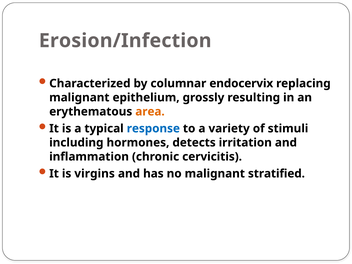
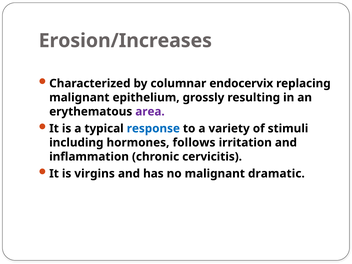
Erosion/Infection: Erosion/Infection -> Erosion/Increases (125, 41)
area colour: orange -> purple (150, 112)
detects: detects -> follows (194, 143)
stratified: stratified -> dramatic (276, 174)
